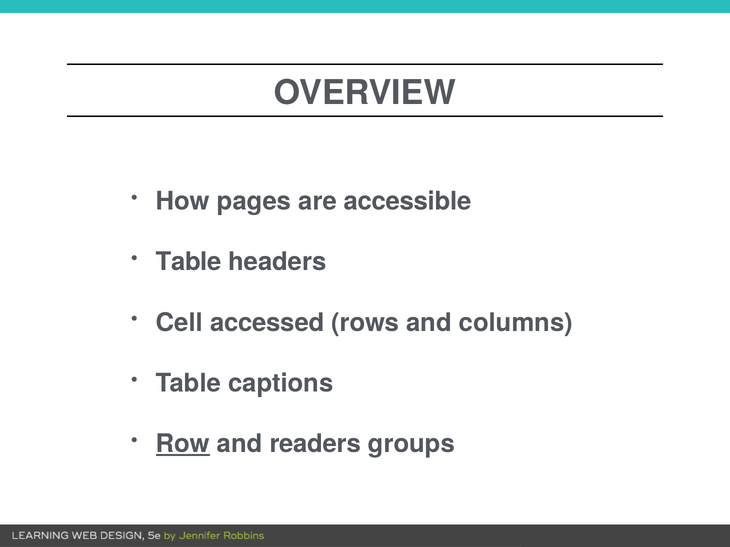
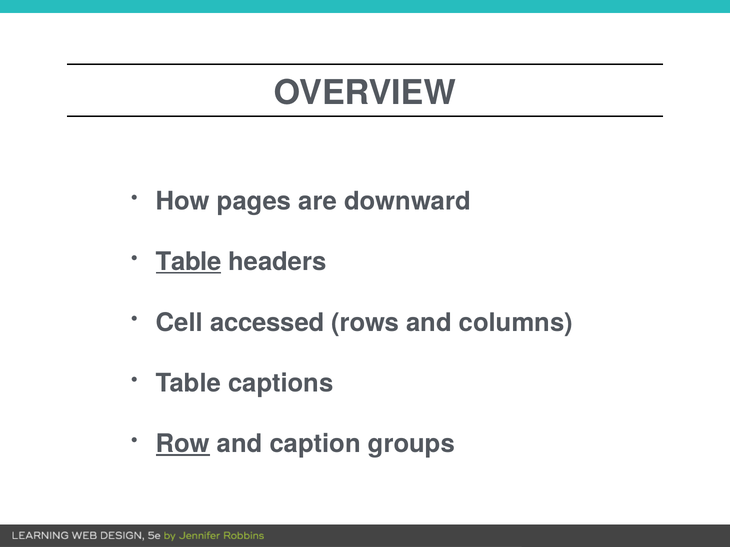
accessible: accessible -> downward (407, 201)
Table underline: none -> present (189, 262)
readers: readers -> caption (315, 444)
